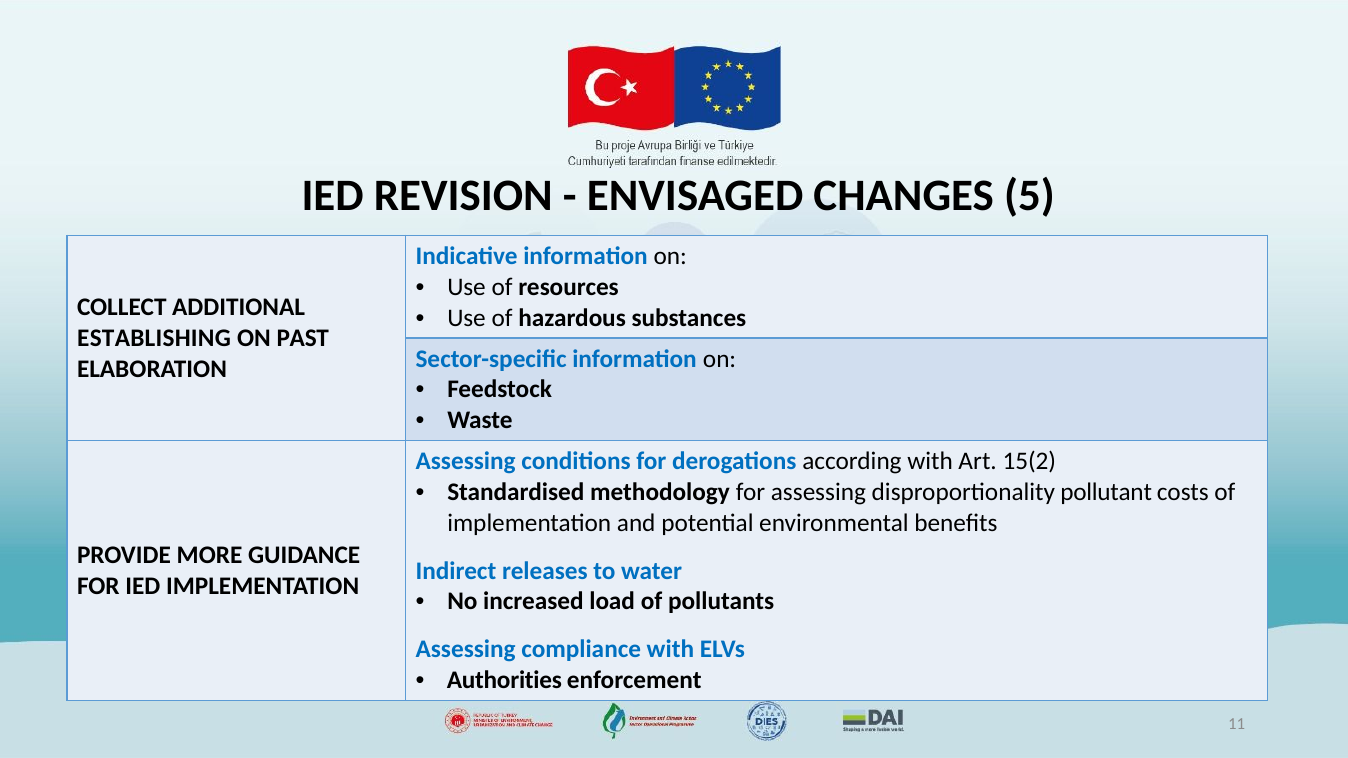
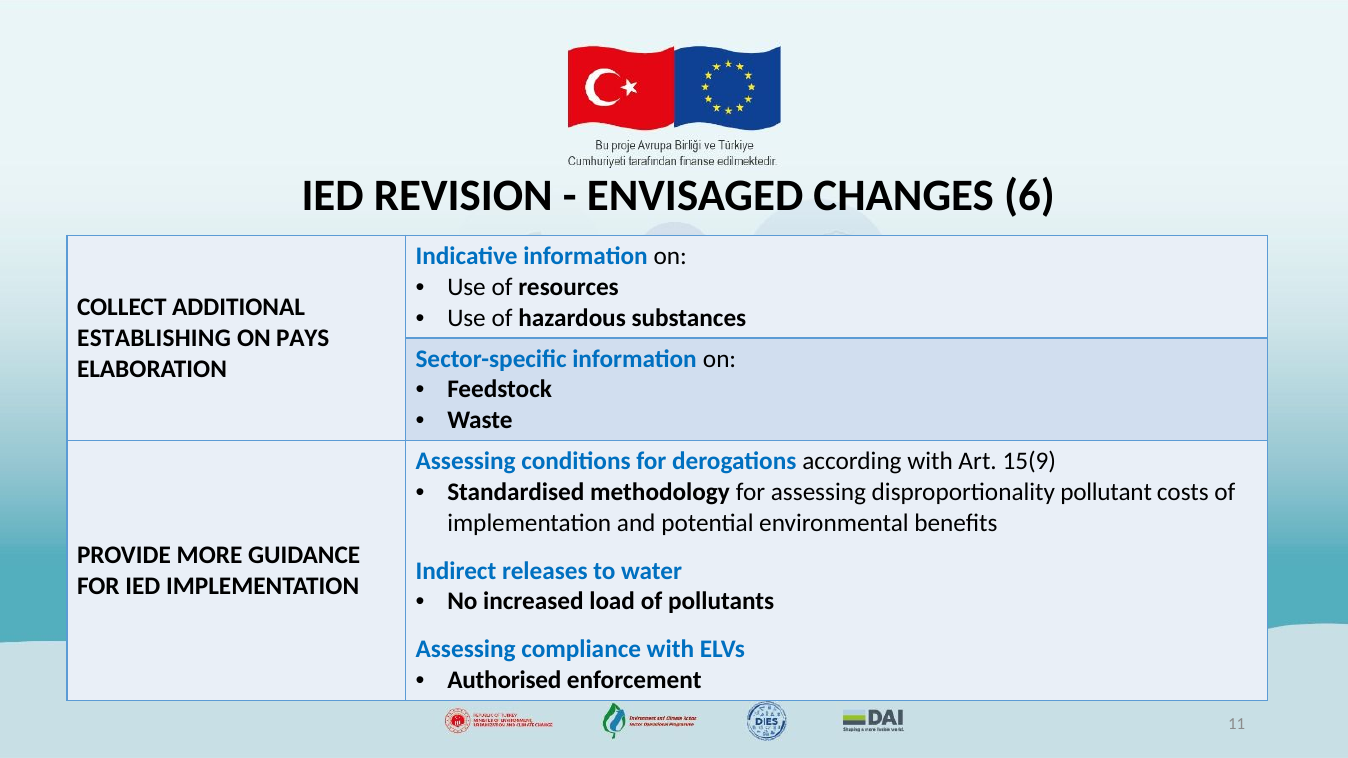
5: 5 -> 6 (1029, 196)
PAST: PAST -> PAYS (303, 338)
15(2: 15(2 -> 15(9 (1029, 462)
Authorities: Authorities -> Authorised (504, 680)
